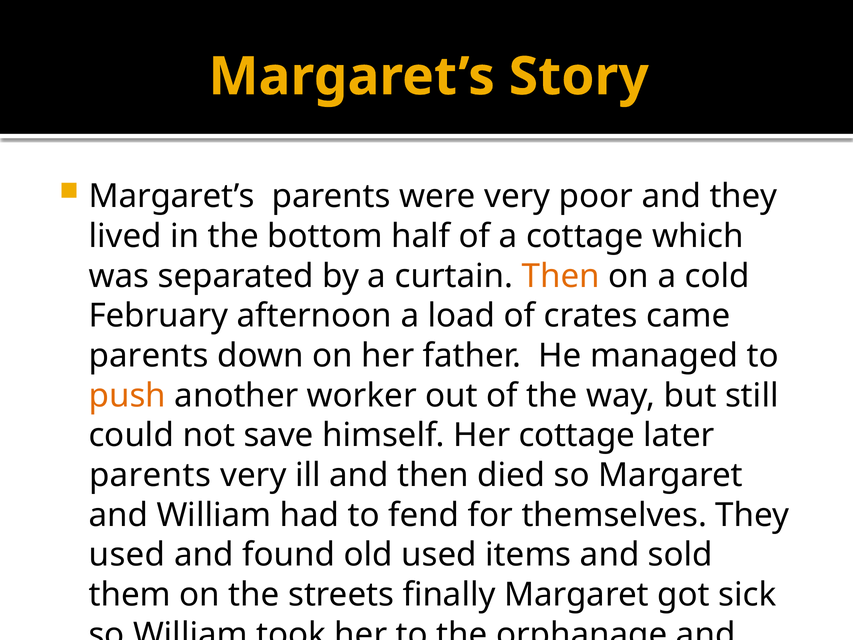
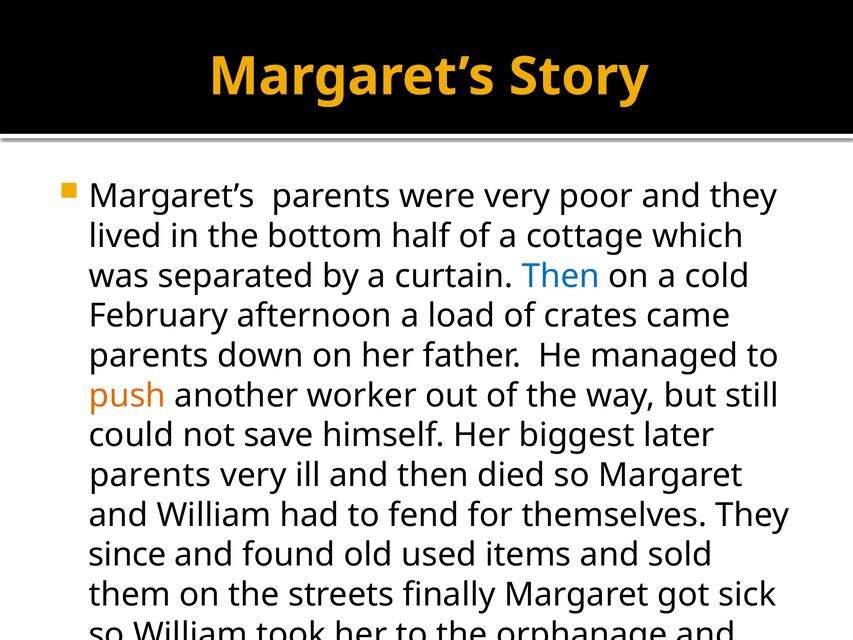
Then colour: orange -> blue (561, 276)
Her cottage: cottage -> biggest (577, 435)
used: used -> since (127, 555)
